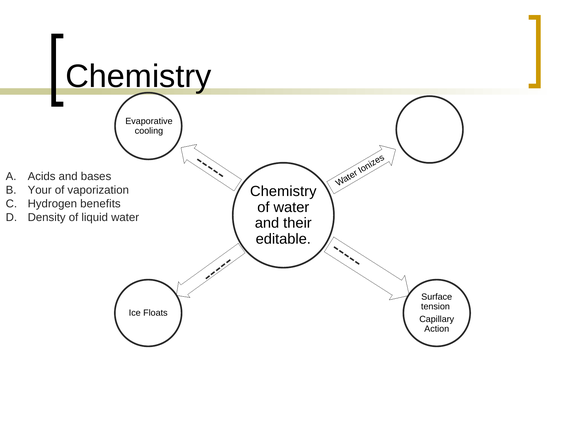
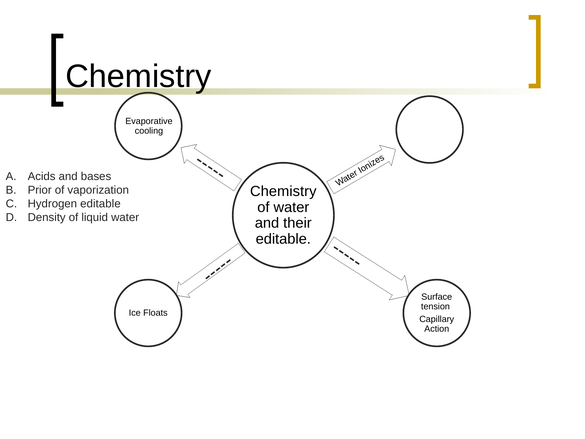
Your: Your -> Prior (40, 190)
Hydrogen benefits: benefits -> editable (100, 204)
